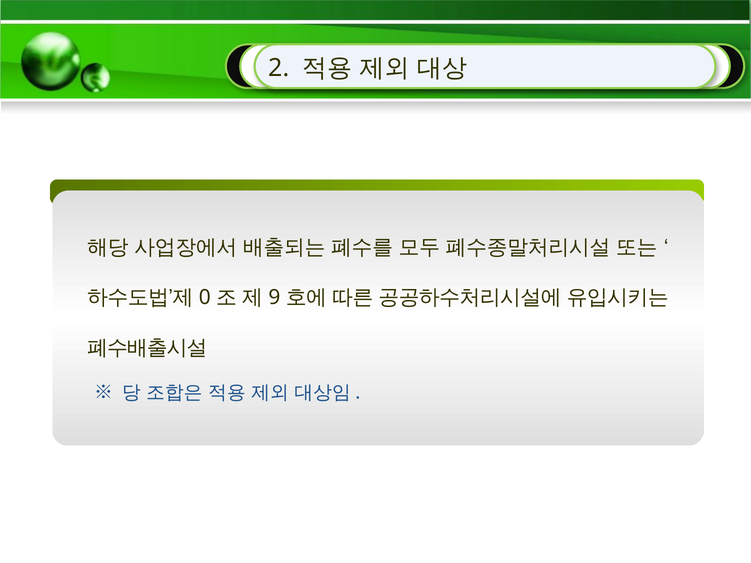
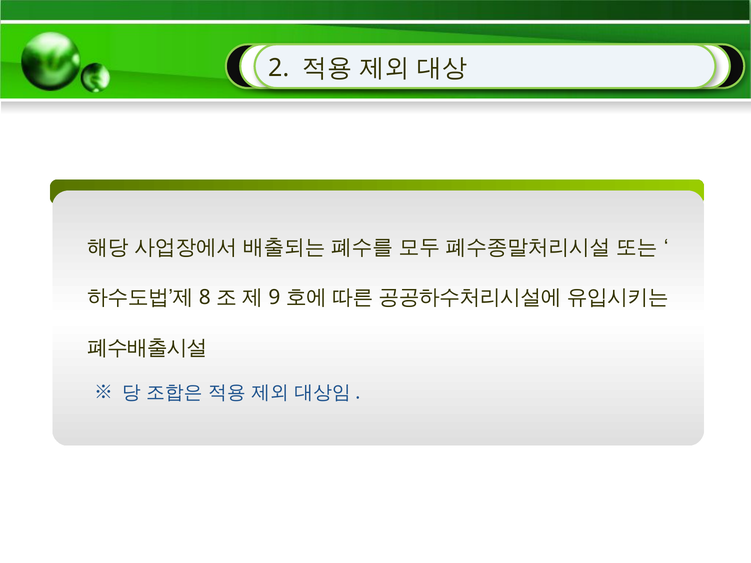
0: 0 -> 8 (205, 298)
